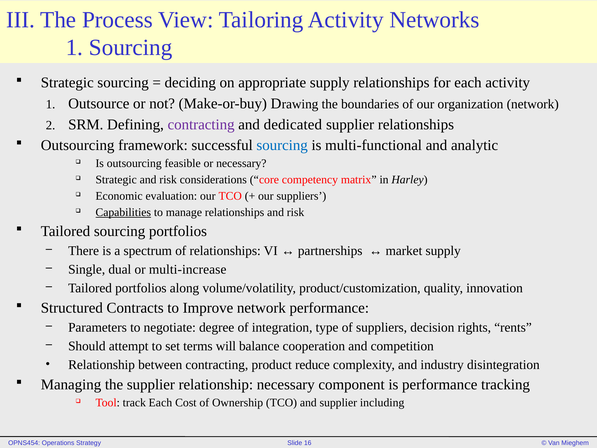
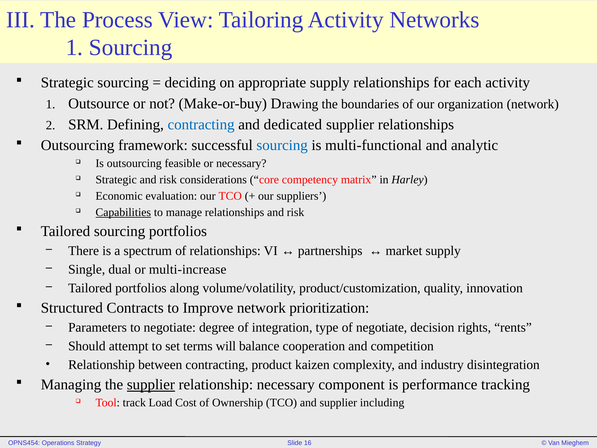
contracting colour: purple -> blue (201, 124)
network performance: performance -> prioritization (329, 308)
of suppliers: suppliers -> negotiate (382, 327)
reduce: reduce -> kaizen (312, 364)
supplier underline: none -> present (151, 384)
track Each: Each -> Load (160, 402)
